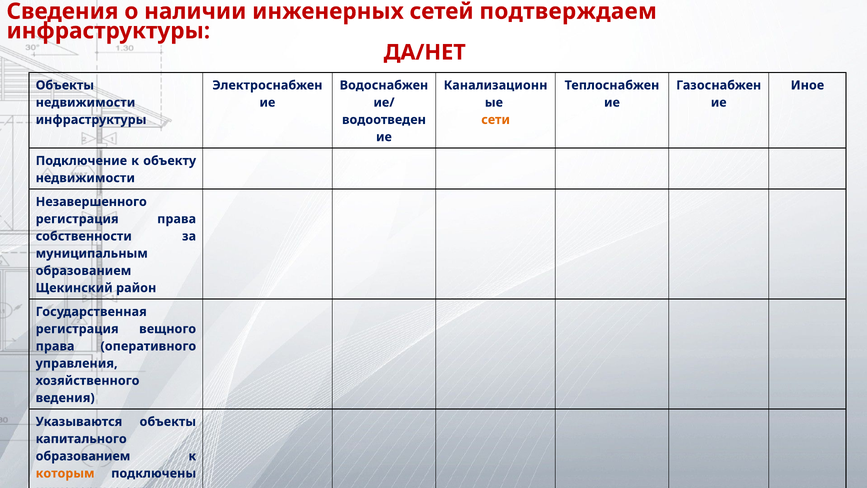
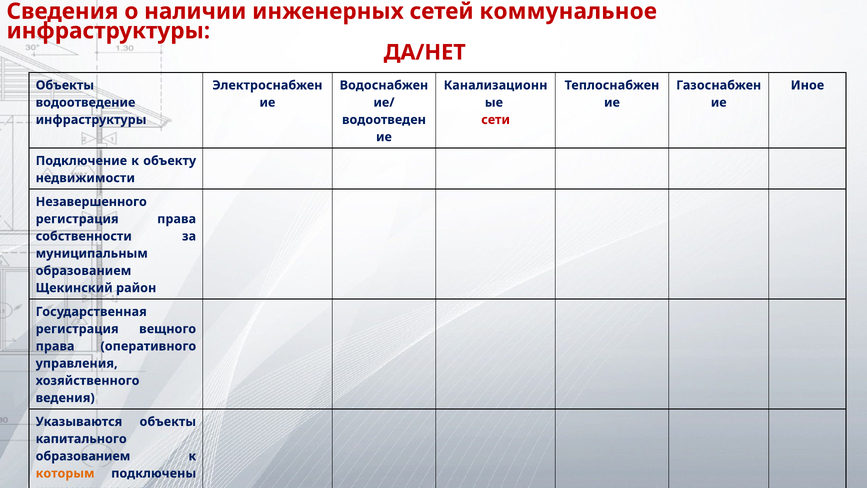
подтверждаем: подтверждаем -> коммунальное (568, 11)
недвижимости: недвижимости -> водоотведение (85, 102)
сети colour: orange -> red (496, 120)
